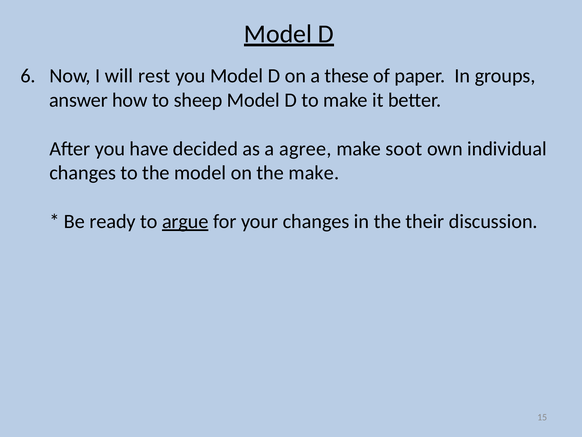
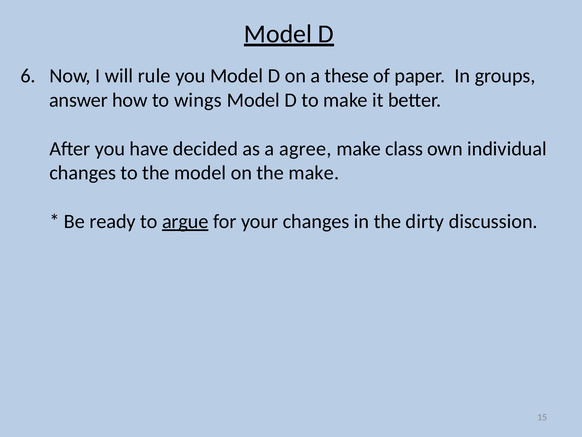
rest: rest -> rule (154, 76)
sheep: sheep -> wings (198, 100)
soot: soot -> class (404, 148)
their: their -> dirty (425, 221)
